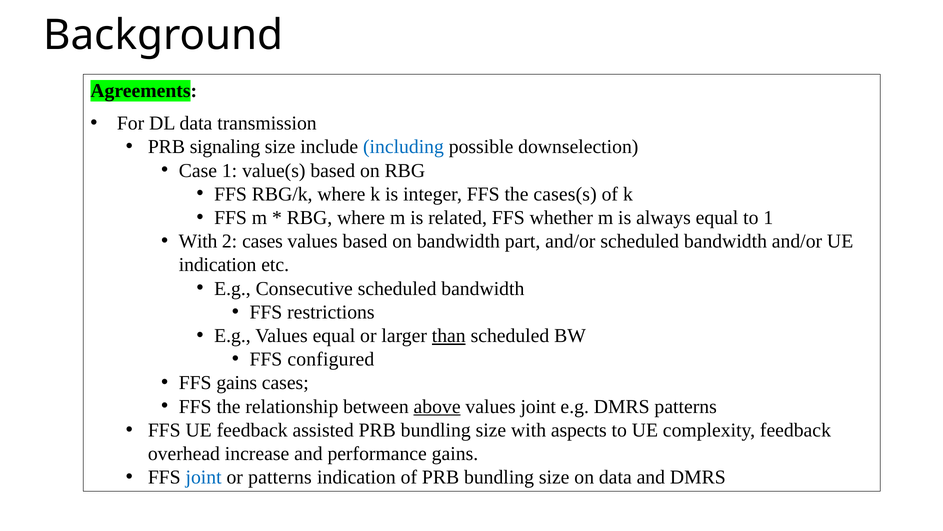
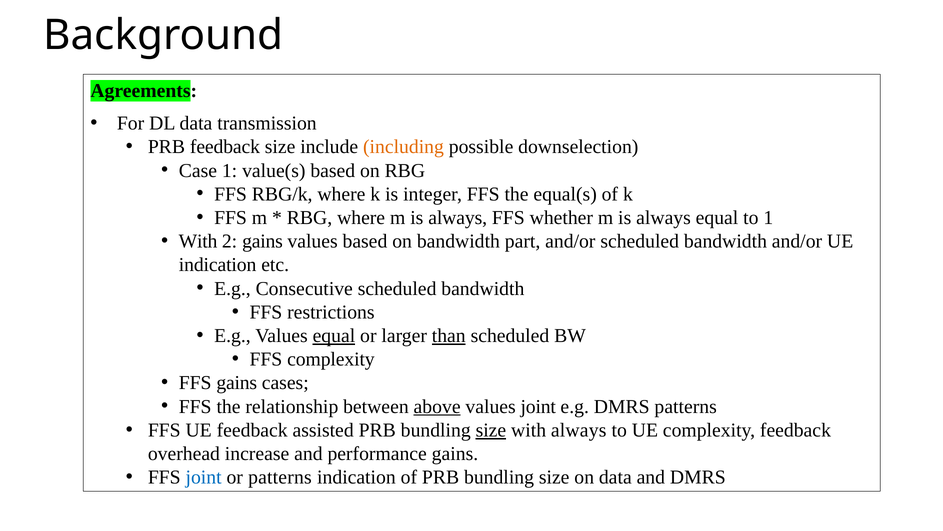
PRB signaling: signaling -> feedback (225, 147)
including colour: blue -> orange (403, 147)
cases(s: cases(s -> equal(s (565, 194)
where m is related: related -> always (458, 217)
2 cases: cases -> gains (262, 241)
equal underline: none -> present (334, 335)
FFS configured: configured -> complexity (331, 359)
size underline: none -> present (491, 430)
with aspects: aspects -> always (579, 430)
